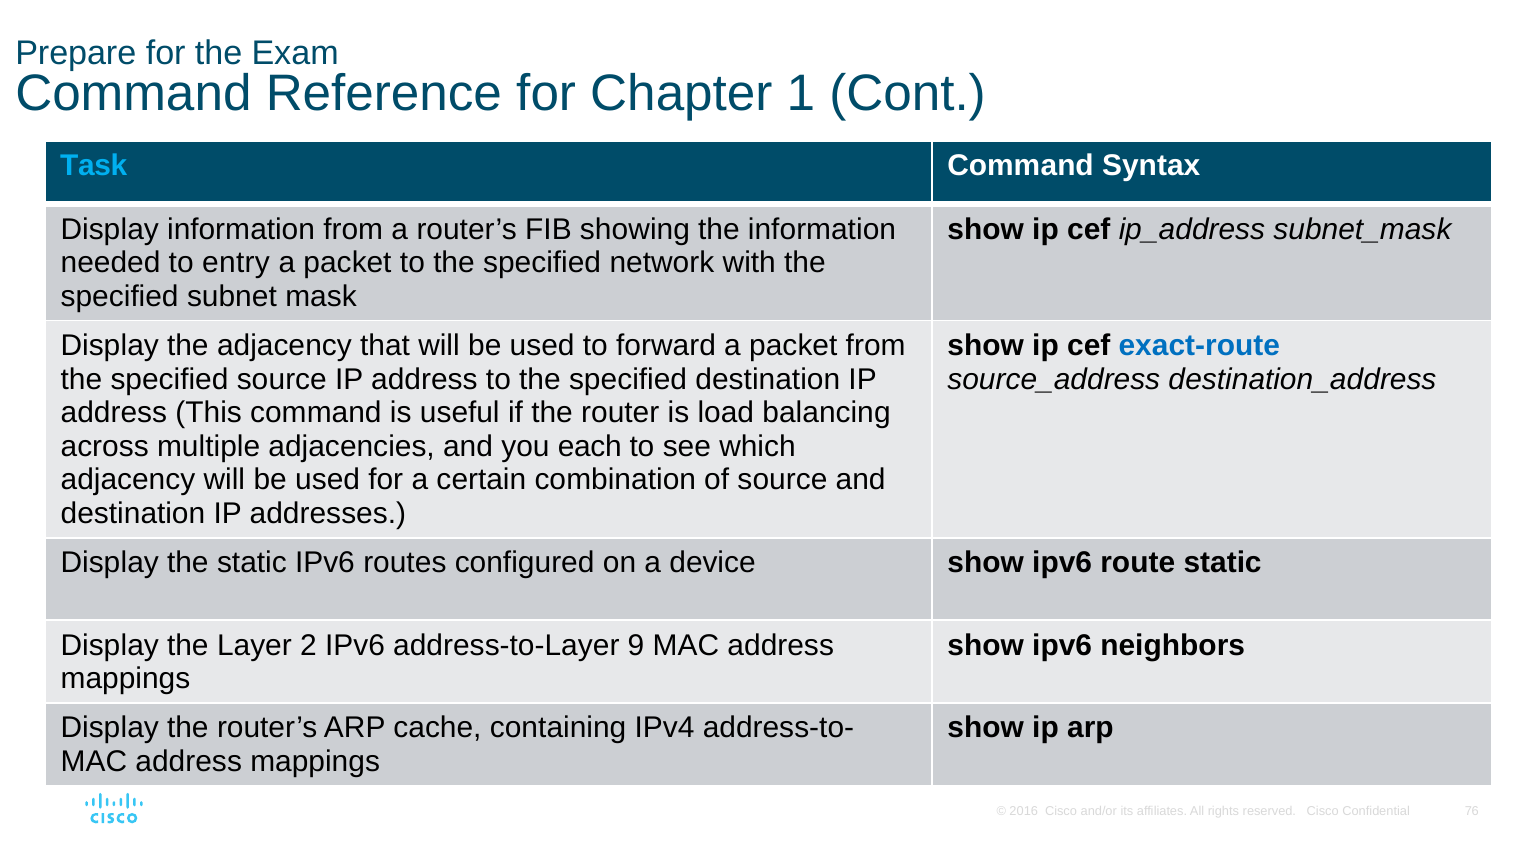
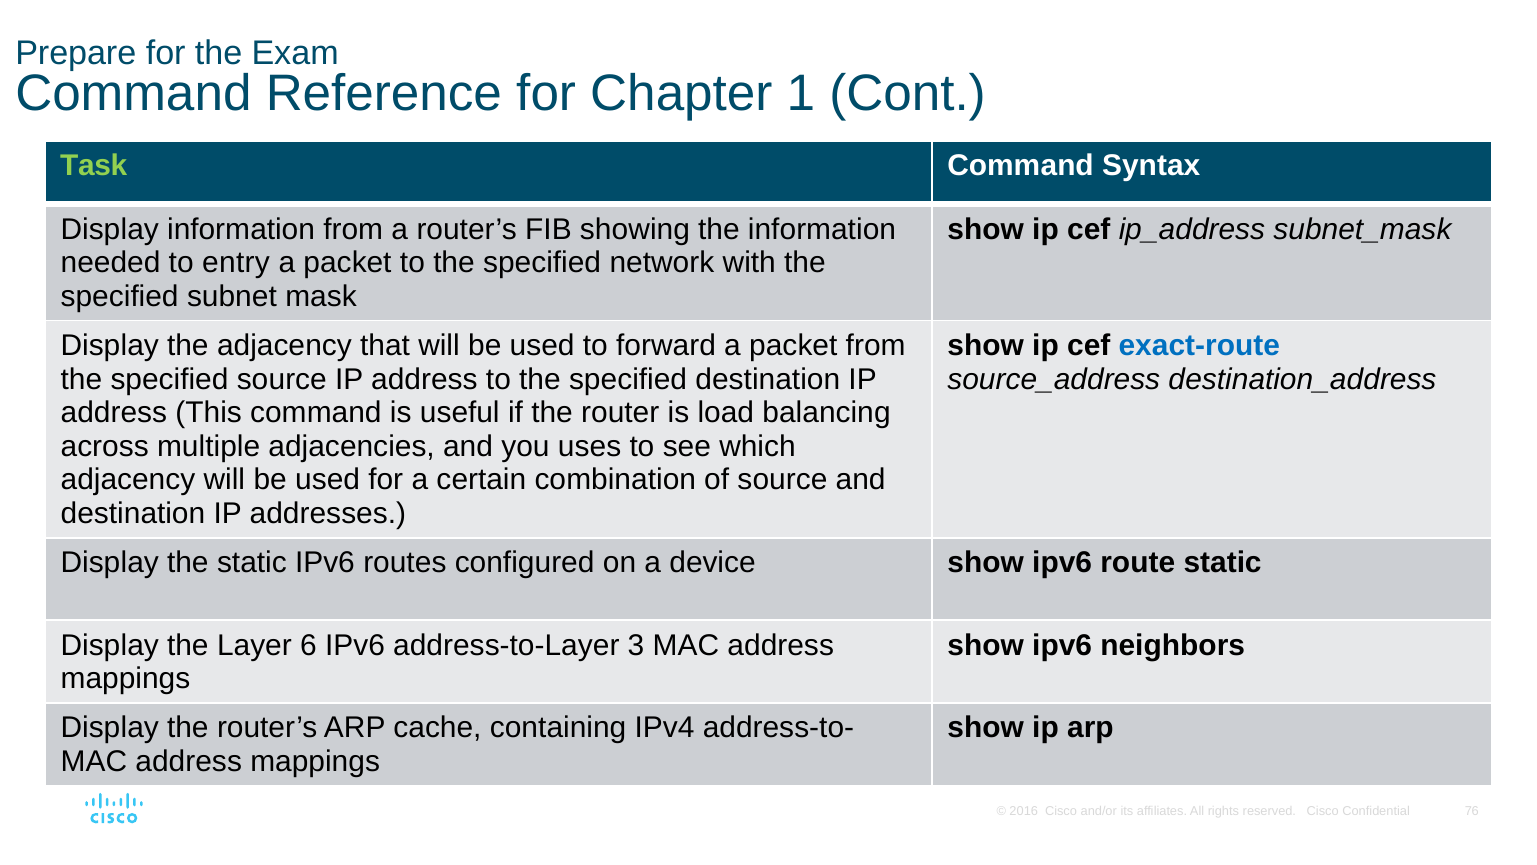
Task colour: light blue -> light green (94, 166)
each: each -> uses (590, 446)
2: 2 -> 6 (308, 645)
9: 9 -> 3 (636, 645)
